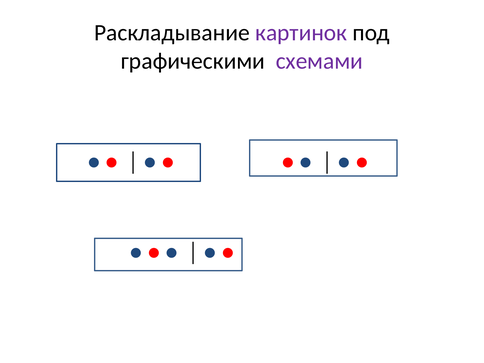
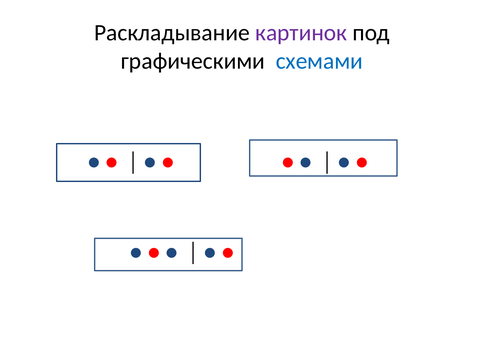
схемами colour: purple -> blue (319, 61)
